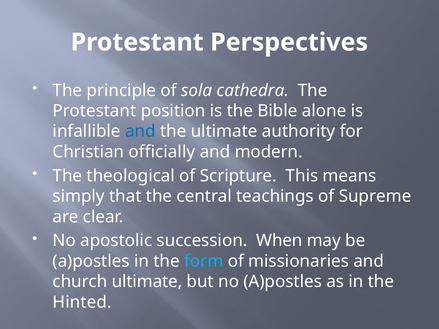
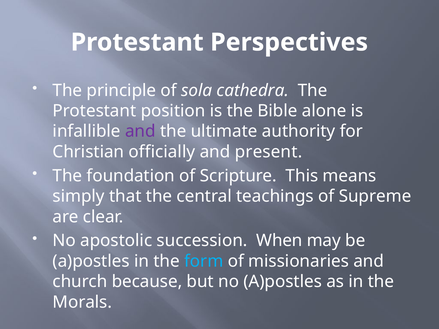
and colour: blue -> purple (140, 131)
modern: modern -> present (269, 152)
theological: theological -> foundation (131, 176)
church ultimate: ultimate -> because (147, 282)
Hinted: Hinted -> Morals (82, 302)
